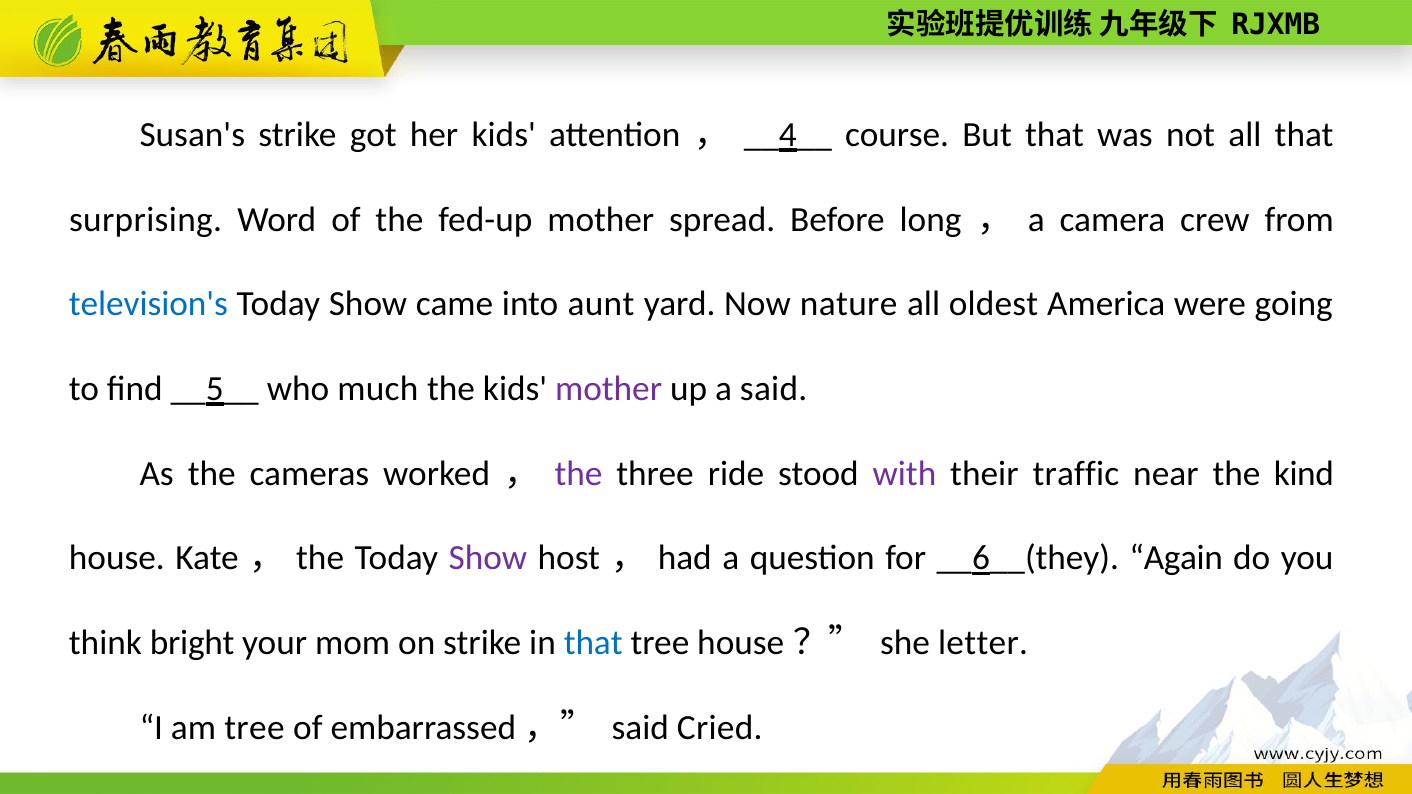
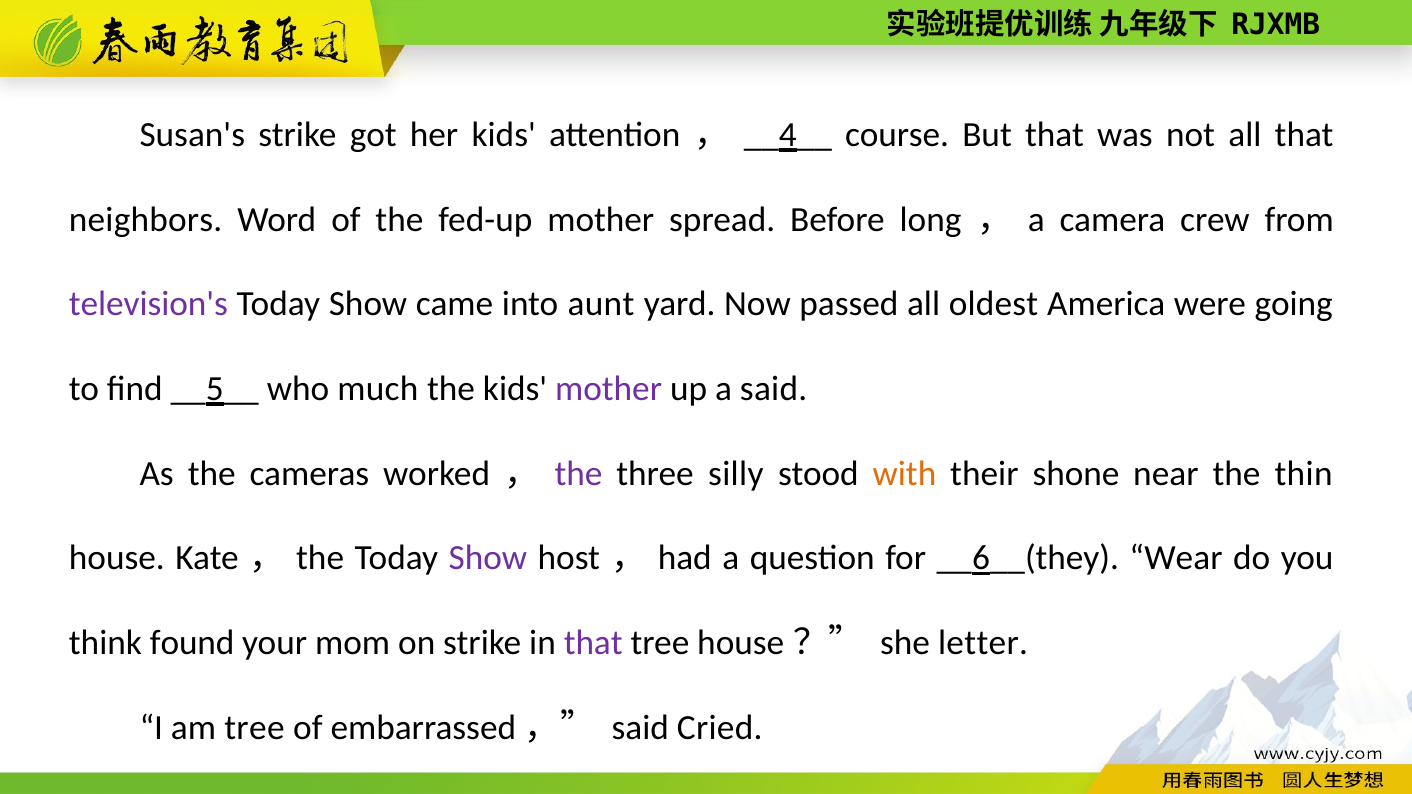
surprising: surprising -> neighbors (146, 220)
television's colour: blue -> purple (148, 304)
nature: nature -> passed (849, 304)
ride: ride -> silly (736, 474)
with colour: purple -> orange (905, 474)
traffic: traffic -> shone (1076, 474)
kind: kind -> thin (1304, 474)
Again: Again -> Wear (1176, 558)
bright: bright -> found (192, 643)
that colour: blue -> purple (593, 643)
